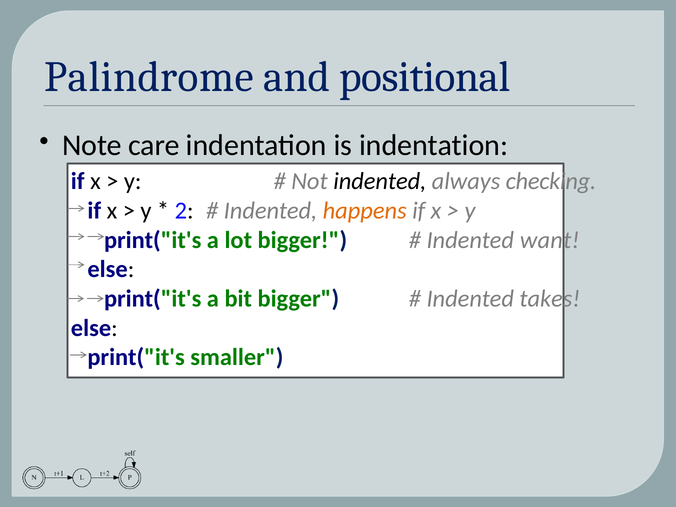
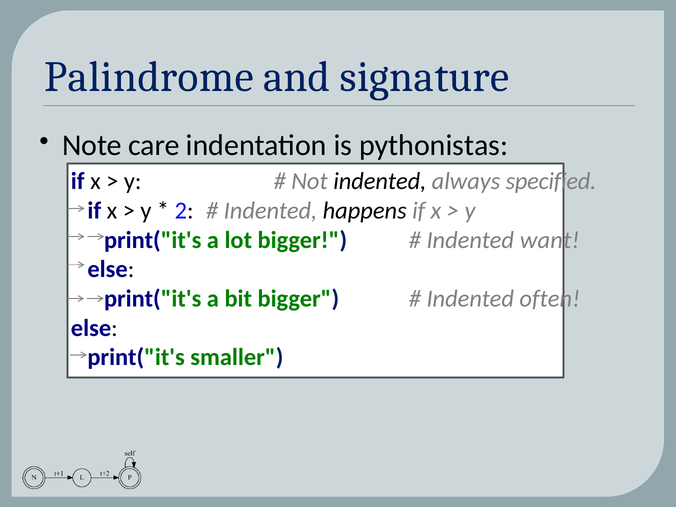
positional: positional -> signature (425, 77)
is indentation: indentation -> pythonistas (434, 145)
checking: checking -> specified (551, 181)
happens colour: orange -> black (365, 211)
takes: takes -> often (550, 299)
